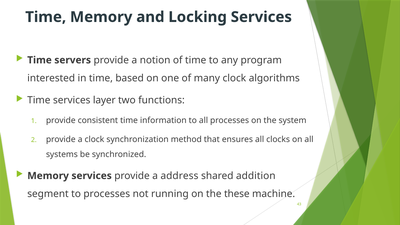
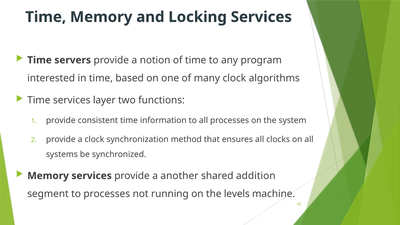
address: address -> another (179, 176)
these: these -> levels (237, 194)
